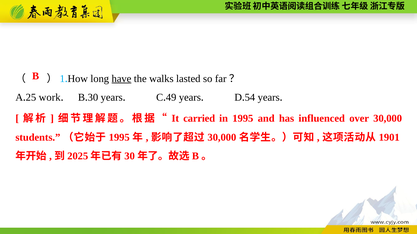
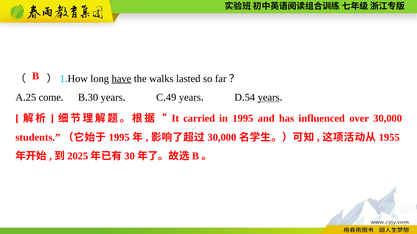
work: work -> come (50, 98)
years underline: none -> present (269, 98)
1901: 1901 -> 1955 (389, 138)
